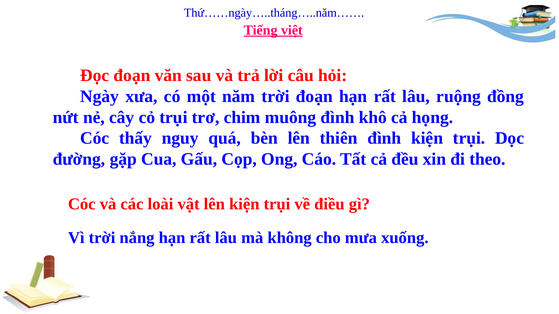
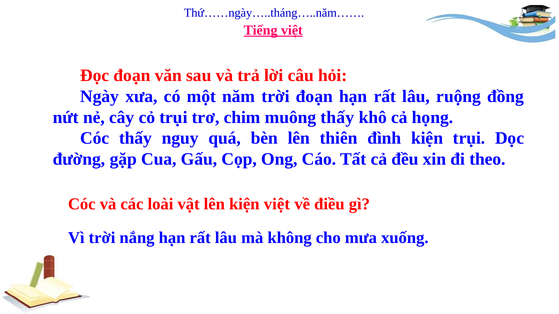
muông đình: đình -> thấy (337, 117)
lên kiện trụi: trụi -> việt (277, 204)
